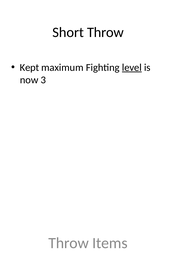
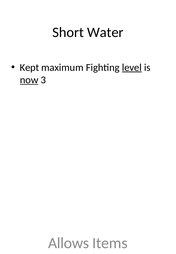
Short Throw: Throw -> Water (105, 32)
now underline: none -> present (29, 80)
Throw: Throw -> Allows (69, 243)
